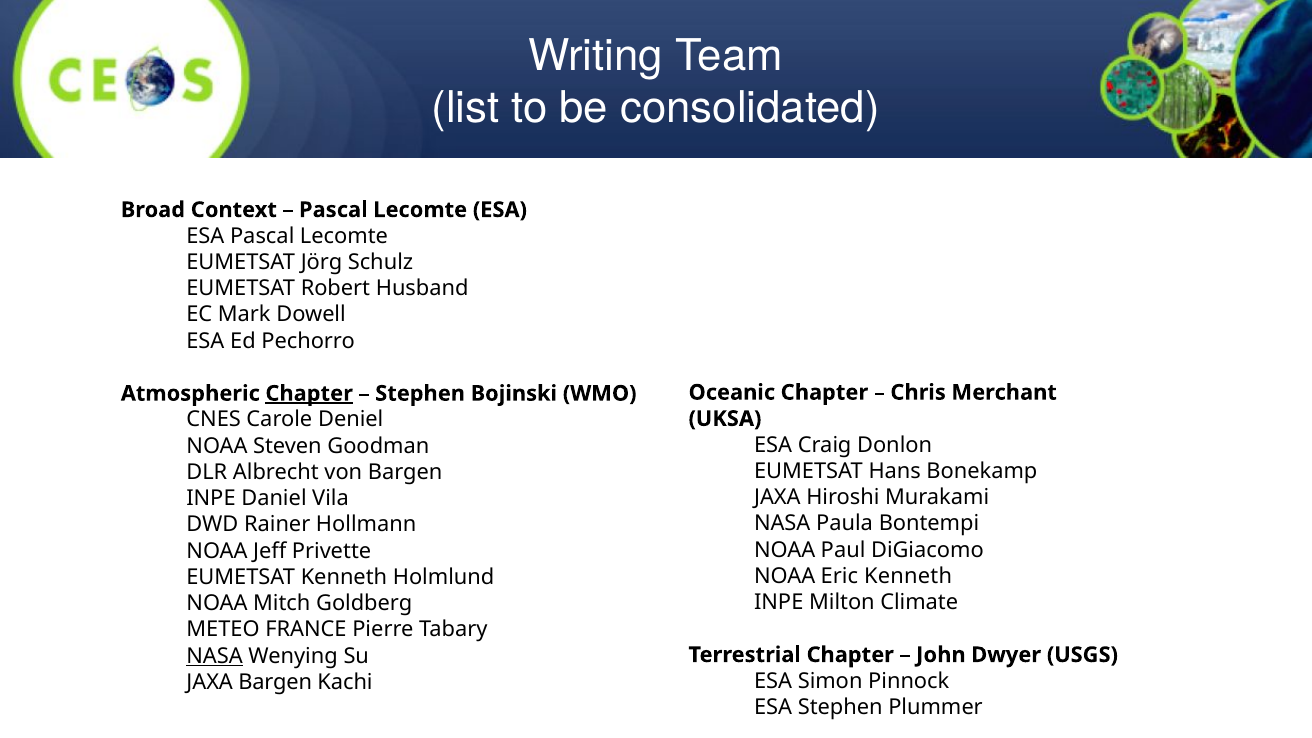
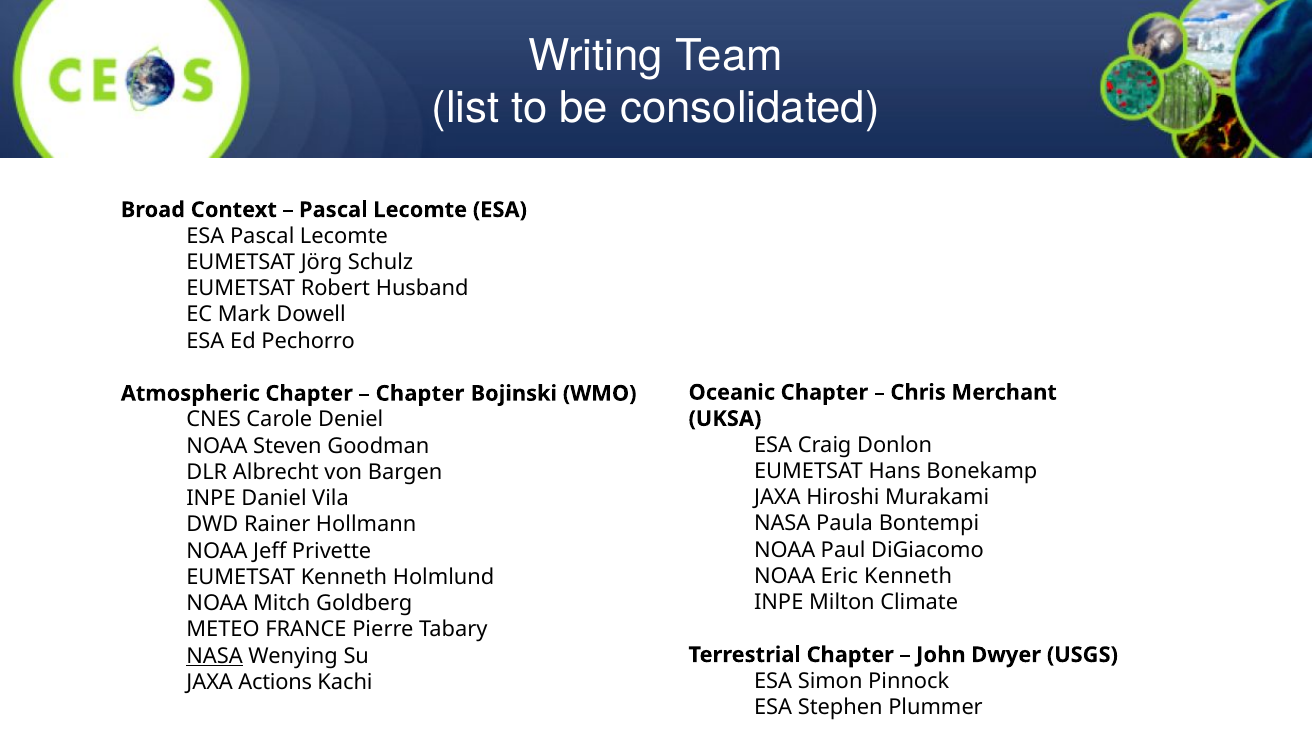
Chapter underline: present -> none (309, 394)
Stephen: Stephen -> Chapter (420, 394)
JAXA Bargen: Bargen -> Actions (275, 682)
